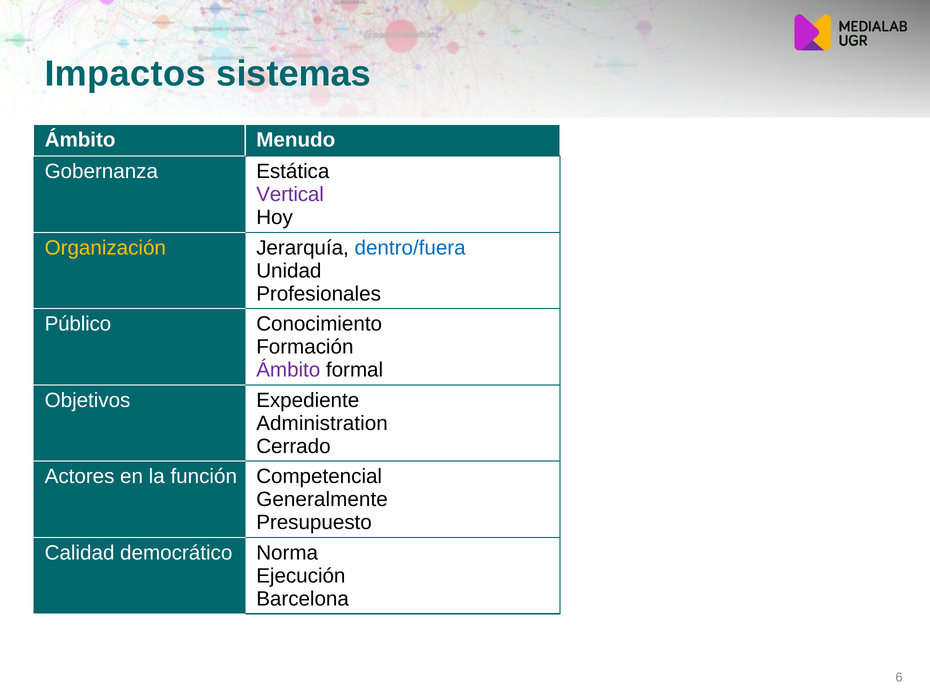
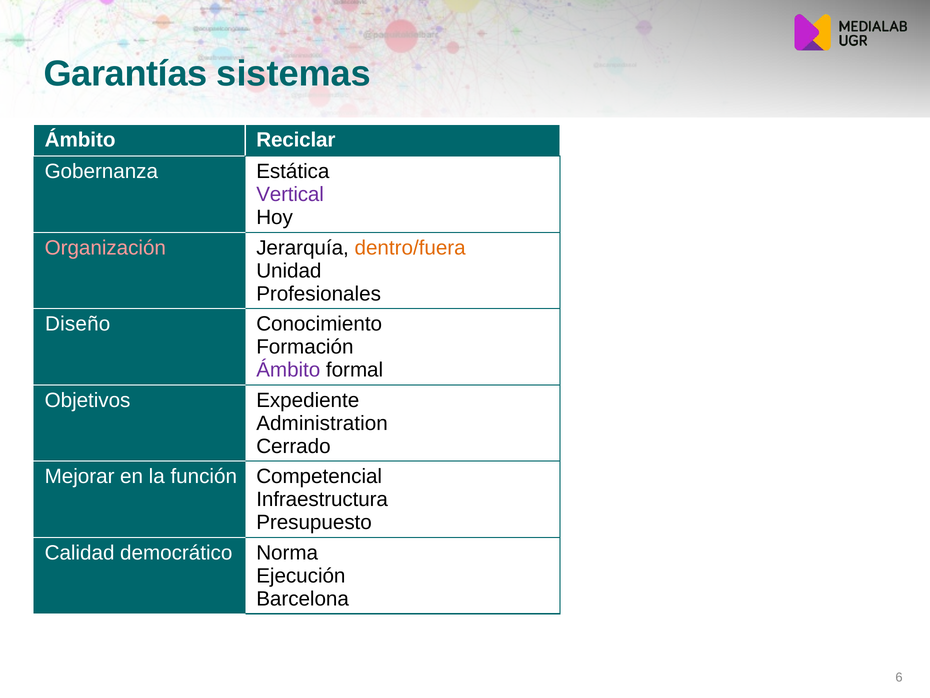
Impactos: Impactos -> Garantías (125, 74)
Menudo: Menudo -> Reciclar (296, 140)
Organización colour: yellow -> pink (105, 248)
dentro/fuera colour: blue -> orange (410, 248)
Público: Público -> Diseño (78, 324)
Actores: Actores -> Mejorar (80, 476)
Generalmente: Generalmente -> Infraestructura (322, 499)
